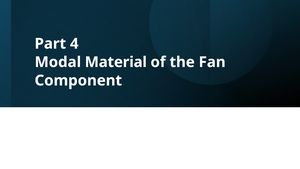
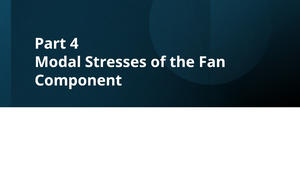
Material: Material -> Stresses (116, 62)
